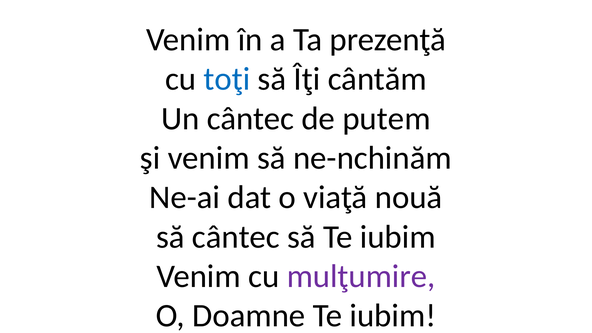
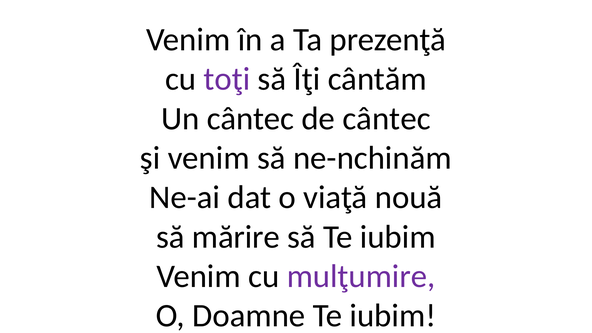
toţi colour: blue -> purple (227, 79)
de putem: putem -> cântec (386, 119)
să cântec: cântec -> mărire (236, 237)
